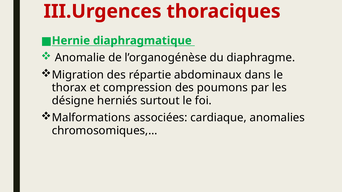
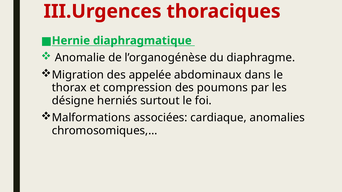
répartie: répartie -> appelée (150, 75)
